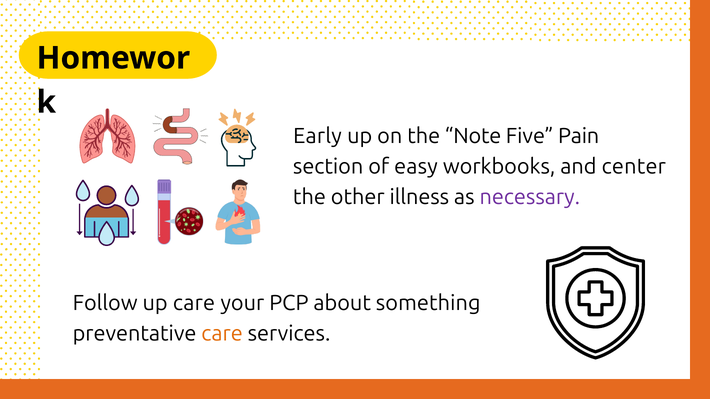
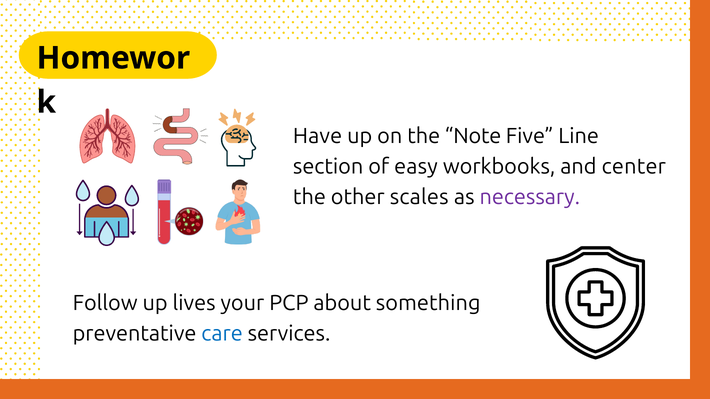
Early: Early -> Have (318, 136)
Pain: Pain -> Line (579, 136)
illness: illness -> scales (419, 197)
up care: care -> lives (194, 303)
care colour: orange -> blue (222, 334)
